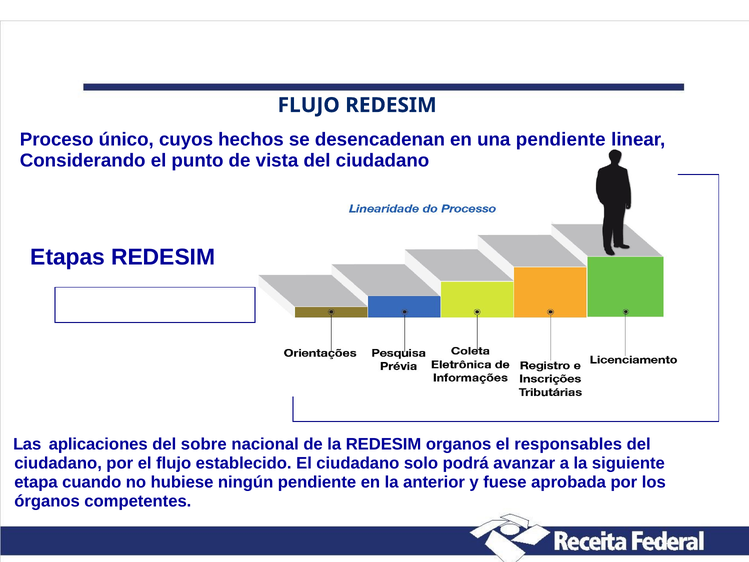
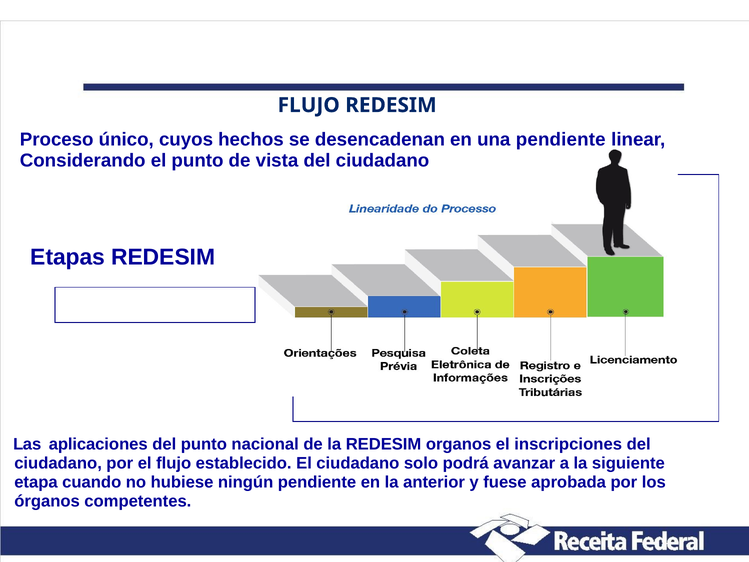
del sobre: sobre -> punto (204, 444)
responsables: responsables -> inscripciones (568, 444)
